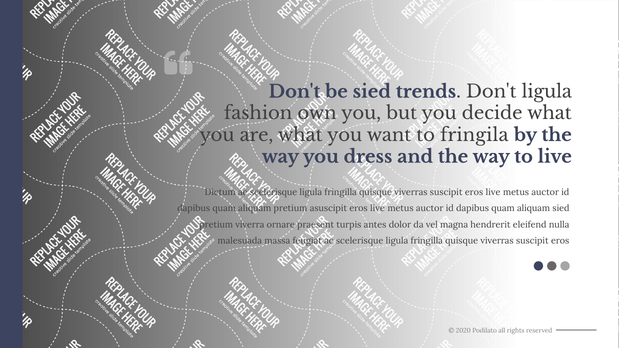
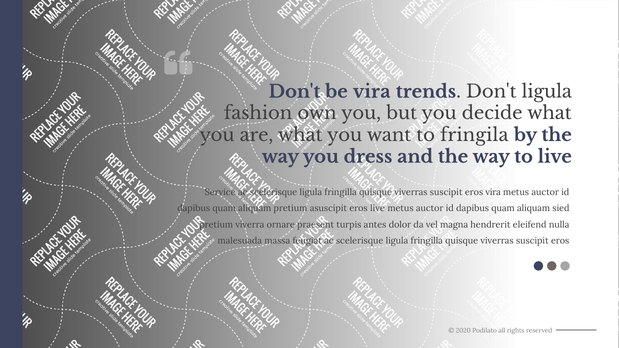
be sied: sied -> vira (372, 92)
Dictum: Dictum -> Service (220, 192)
suscipit eros live: live -> vira (493, 192)
